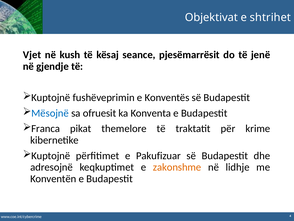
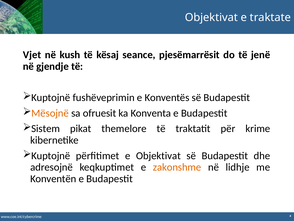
shtrihet: shtrihet -> traktate (270, 17)
Mësojnë colour: blue -> orange (50, 113)
Franca: Franca -> Sistem (46, 128)
e Pakufizuar: Pakufizuar -> Objektivat (158, 155)
